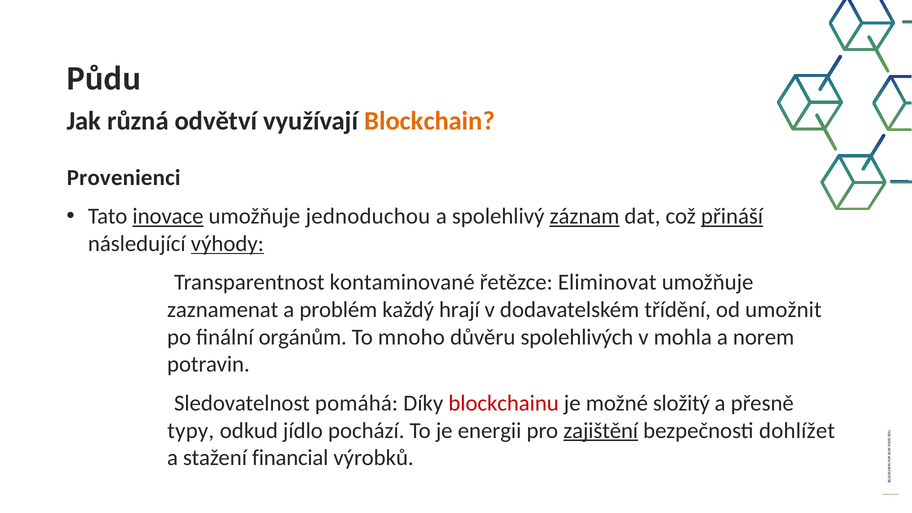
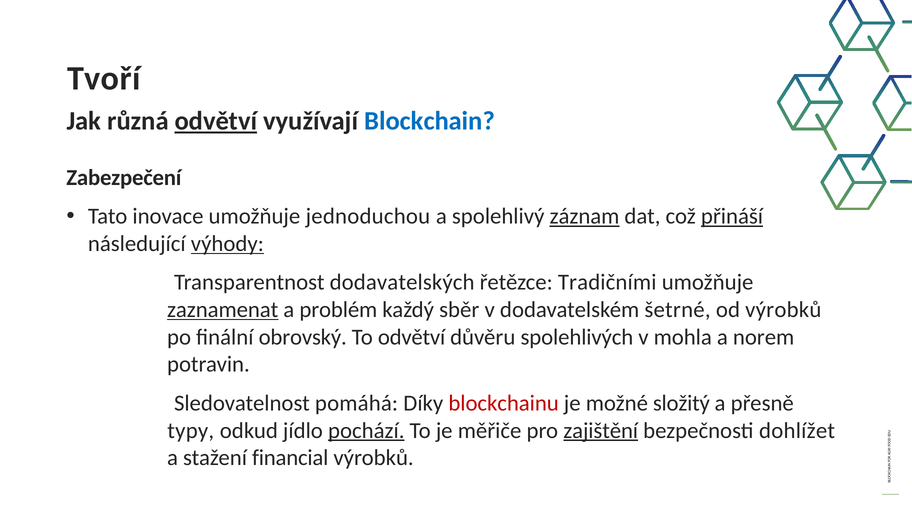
Půdu: Půdu -> Tvoří (104, 79)
odvětví underline: none -> present (216, 121)
Blockchain colour: orange -> blue (430, 121)
Provenienci: Provenienci -> Zabezpečení (124, 178)
inovace underline: present -> none (168, 216)
kontaminované: kontaminované -> dodavatelských (402, 282)
Eliminovat: Eliminovat -> Tradičními (607, 282)
zaznamenat underline: none -> present (223, 310)
hrají: hrají -> sběr (459, 310)
třídění: třídění -> šetrné (677, 310)
od umožnit: umožnit -> výrobků (783, 310)
orgánům: orgánům -> obrovský (303, 337)
To mnoho: mnoho -> odvětví (412, 337)
pochází underline: none -> present (366, 431)
energii: energii -> měřiče (490, 431)
